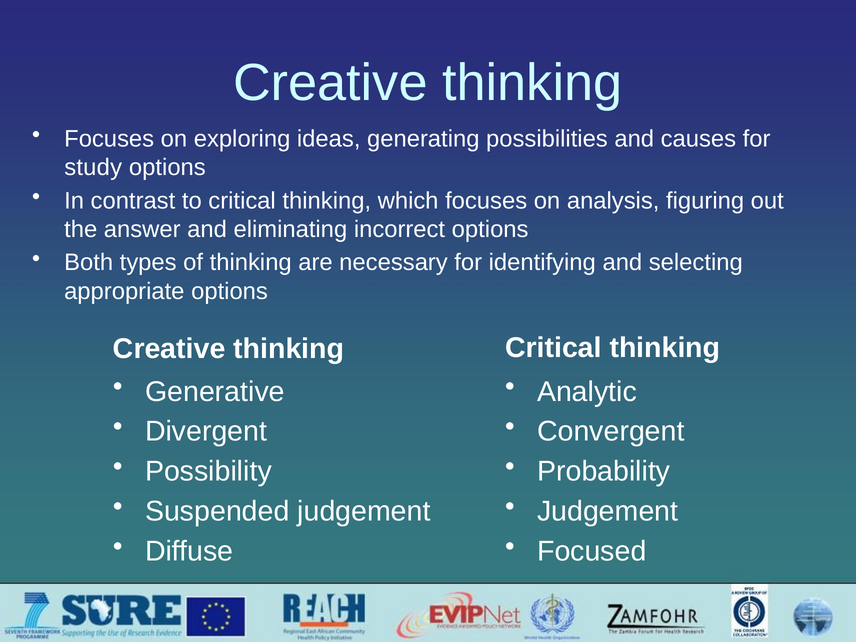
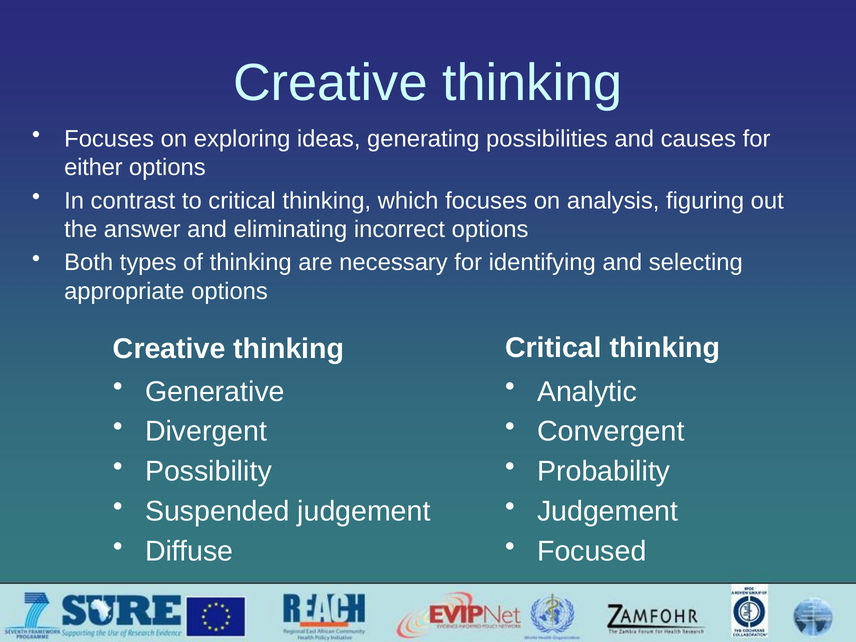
study: study -> either (93, 167)
